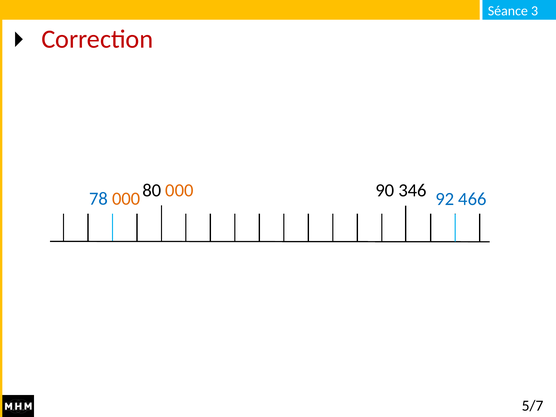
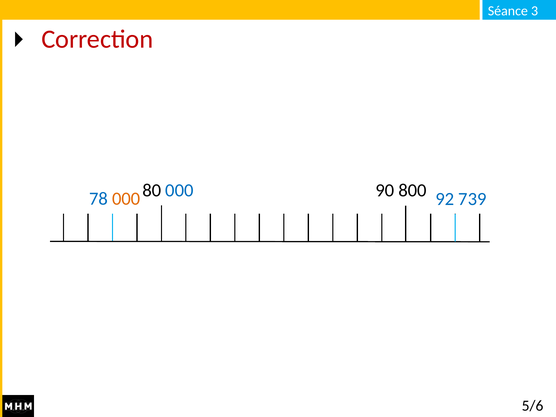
000 colour: orange -> blue (179, 190)
346: 346 -> 800 (413, 190)
466: 466 -> 739 (472, 199)
5/7: 5/7 -> 5/6 (533, 406)
